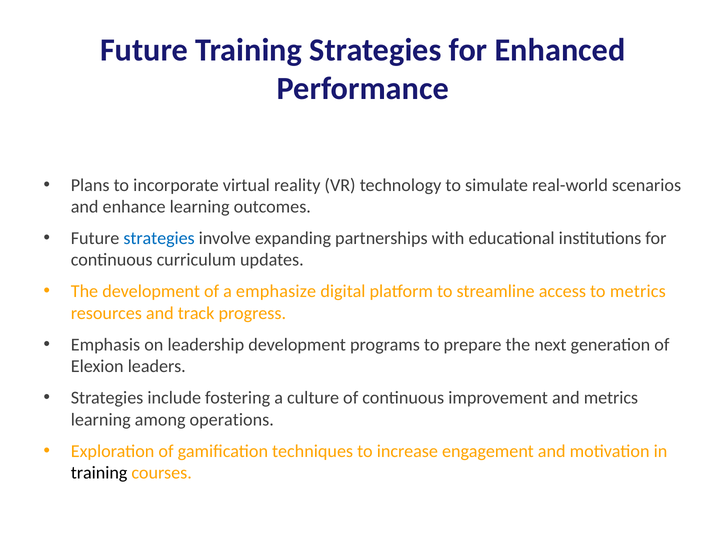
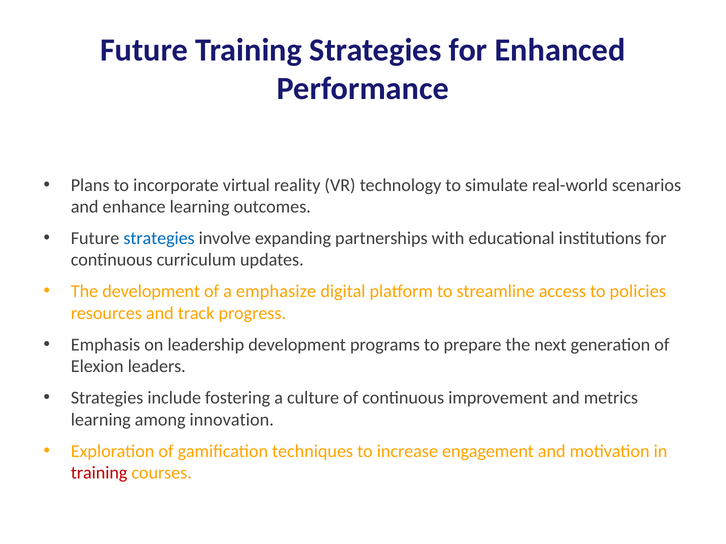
to metrics: metrics -> policies (638, 292)
operations: operations -> innovation (232, 420)
training colour: black -> red (99, 473)
